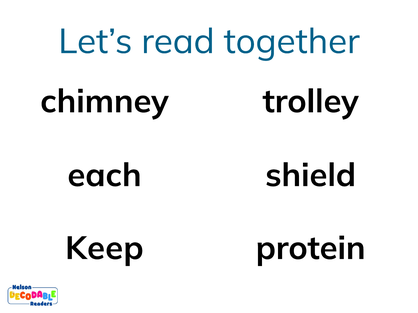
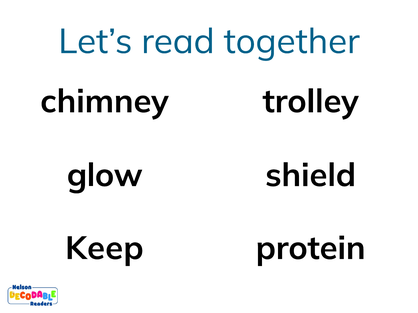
each: each -> glow (105, 176)
